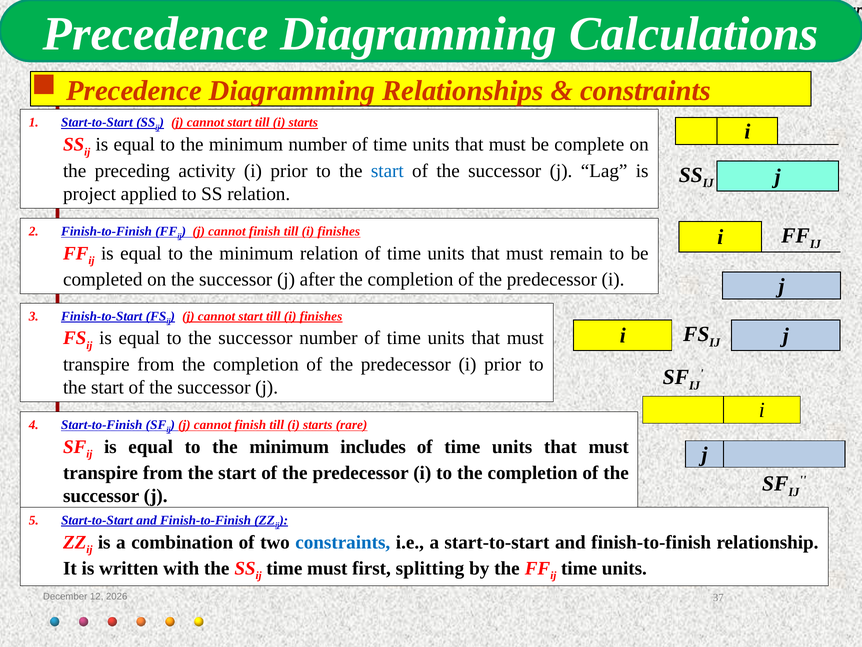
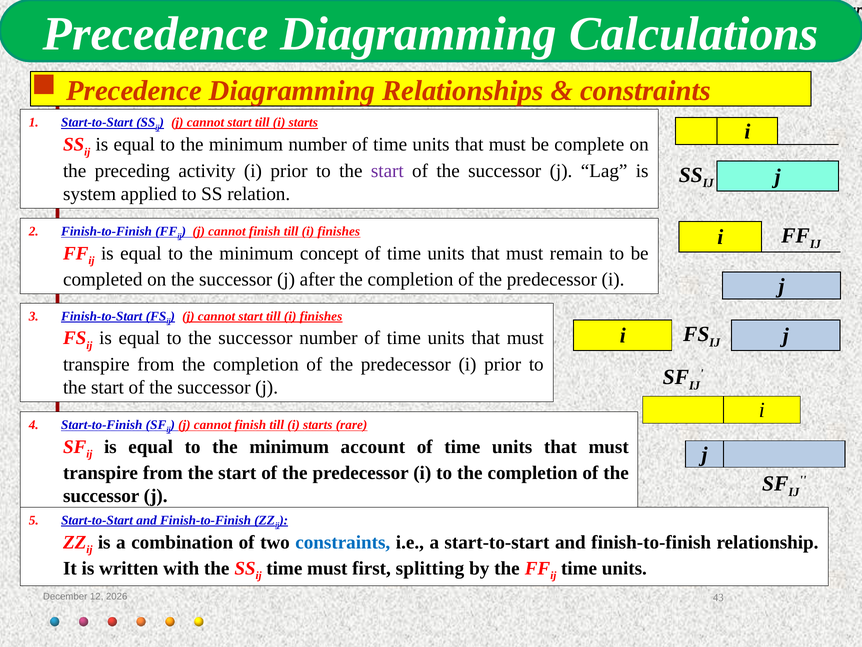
start colour: blue -> purple (387, 171)
project: project -> system (90, 194)
minimum relation: relation -> concept (329, 253)
includes: includes -> account (373, 447)
37: 37 -> 43 (718, 597)
